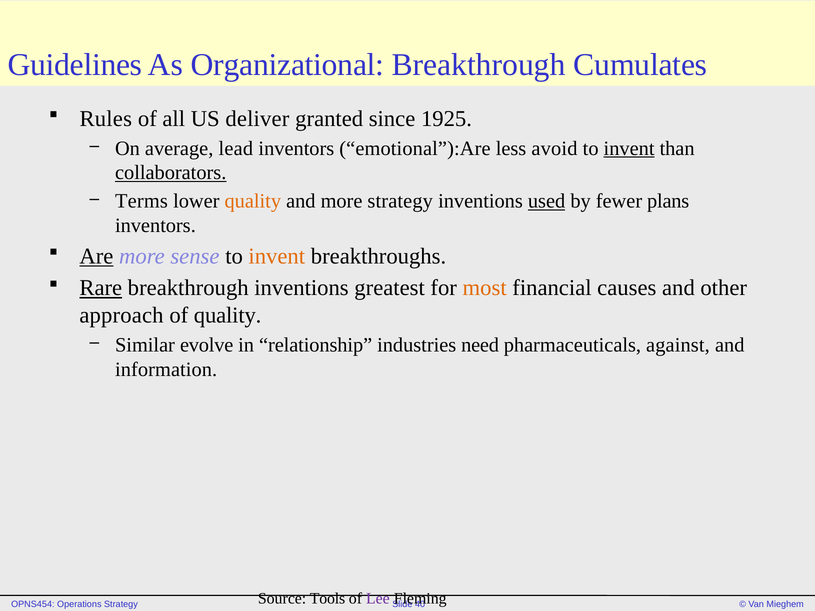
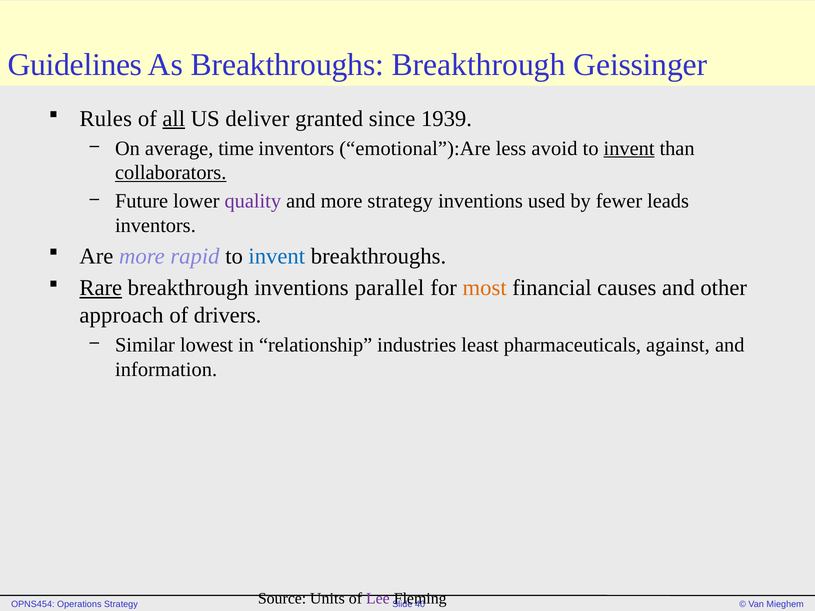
As Organizational: Organizational -> Breakthroughs (287, 65)
Cumulates: Cumulates -> Geissinger (640, 65)
all underline: none -> present (174, 119)
1925: 1925 -> 1939 (446, 119)
lead: lead -> time (236, 148)
Terms: Terms -> Future (142, 201)
quality colour: orange -> purple (253, 201)
used underline: present -> none (547, 201)
plans: plans -> leads (668, 201)
Are underline: present -> none (96, 256)
sense: sense -> rapid (195, 256)
invent colour: orange -> blue (277, 256)
greatest: greatest -> parallel (389, 288)
of quality: quality -> drivers (228, 315)
evolve: evolve -> lowest (207, 345)
need: need -> least (480, 345)
Tools: Tools -> Units (327, 599)
